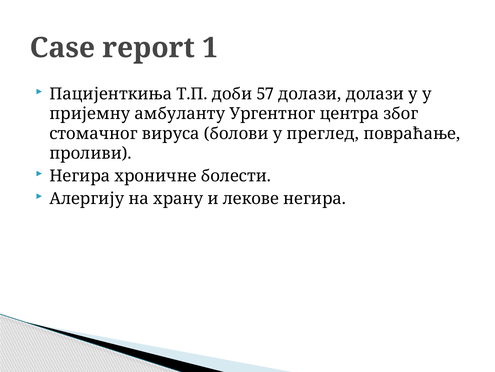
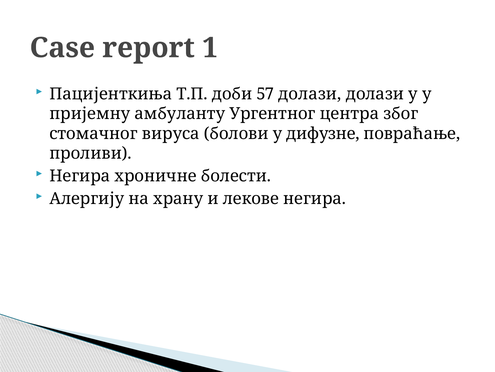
преглед: преглед -> дифузне (323, 133)
